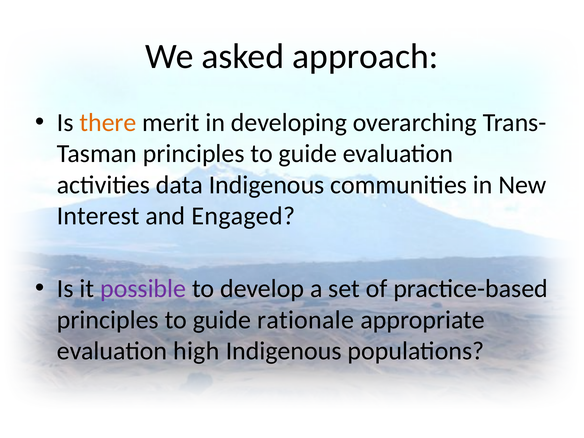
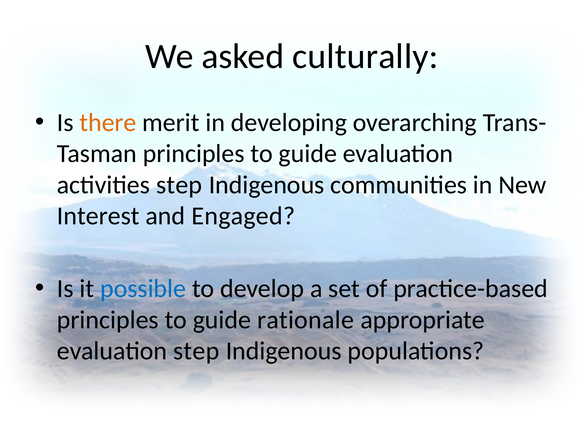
approach: approach -> culturally (365, 57)
activities data: data -> step (179, 185)
possible colour: purple -> blue (143, 289)
evaluation high: high -> step (196, 351)
